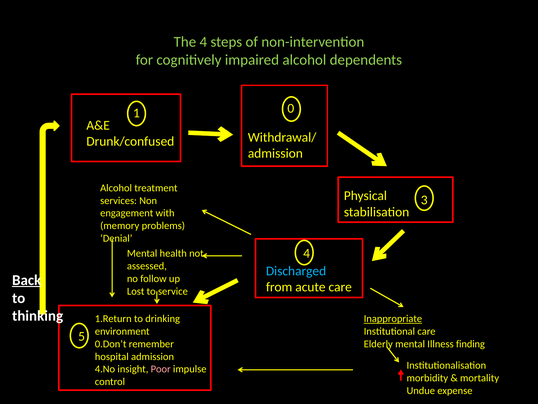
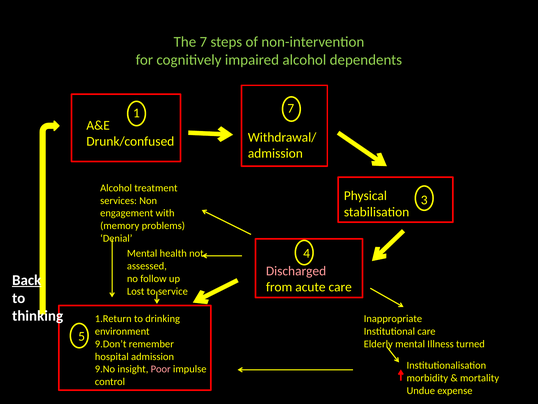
The 4: 4 -> 7 (203, 42)
1 0: 0 -> 7 (291, 108)
Discharged colour: light blue -> pink (296, 271)
Inappropriate underline: present -> none (393, 318)
0.Don’t: 0.Don’t -> 9.Don’t (111, 344)
finding: finding -> turned (470, 344)
4.No: 4.No -> 9.No (105, 369)
